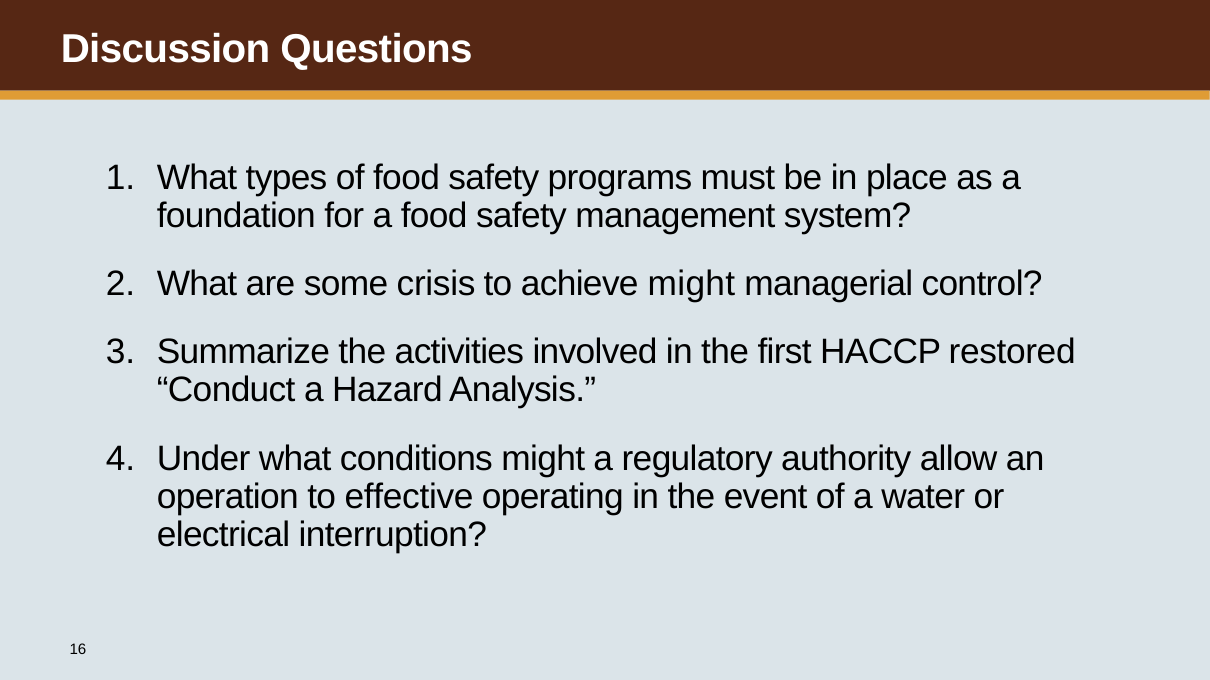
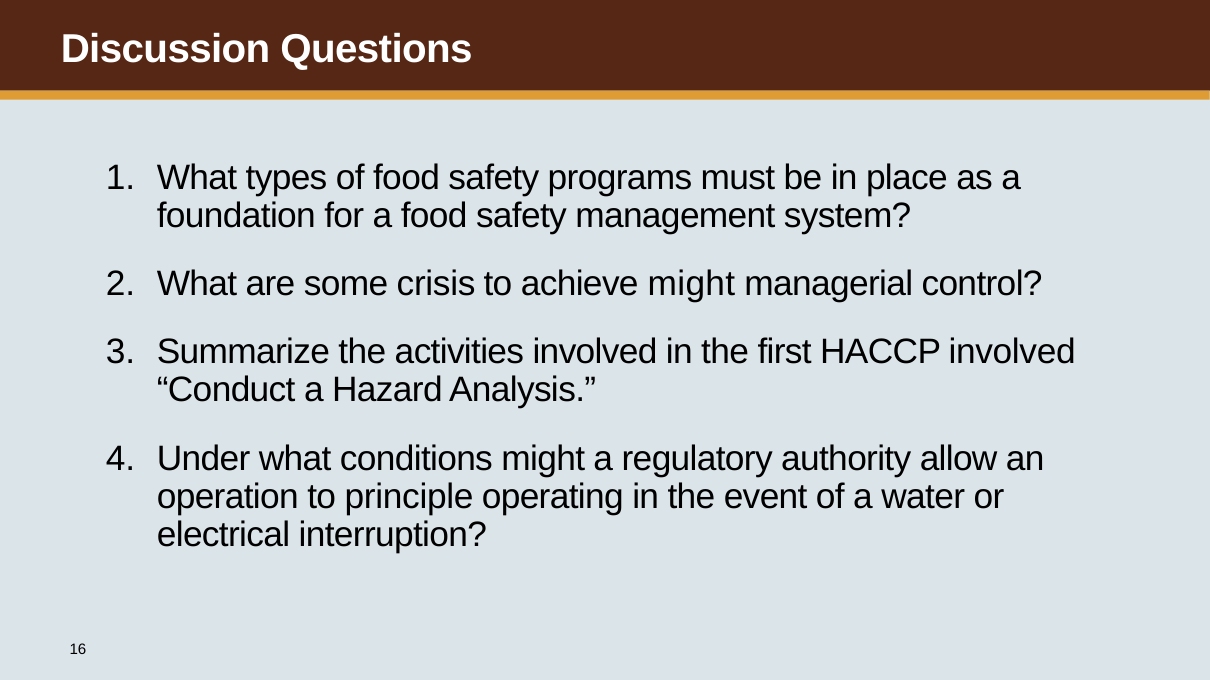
HACCP restored: restored -> involved (1012, 353)
effective: effective -> principle (409, 497)
